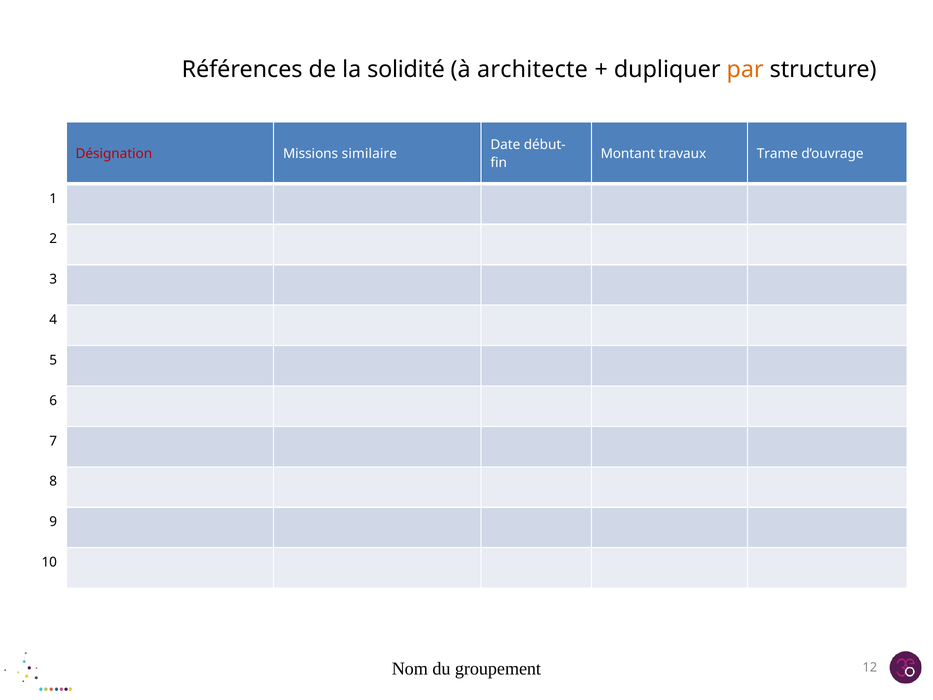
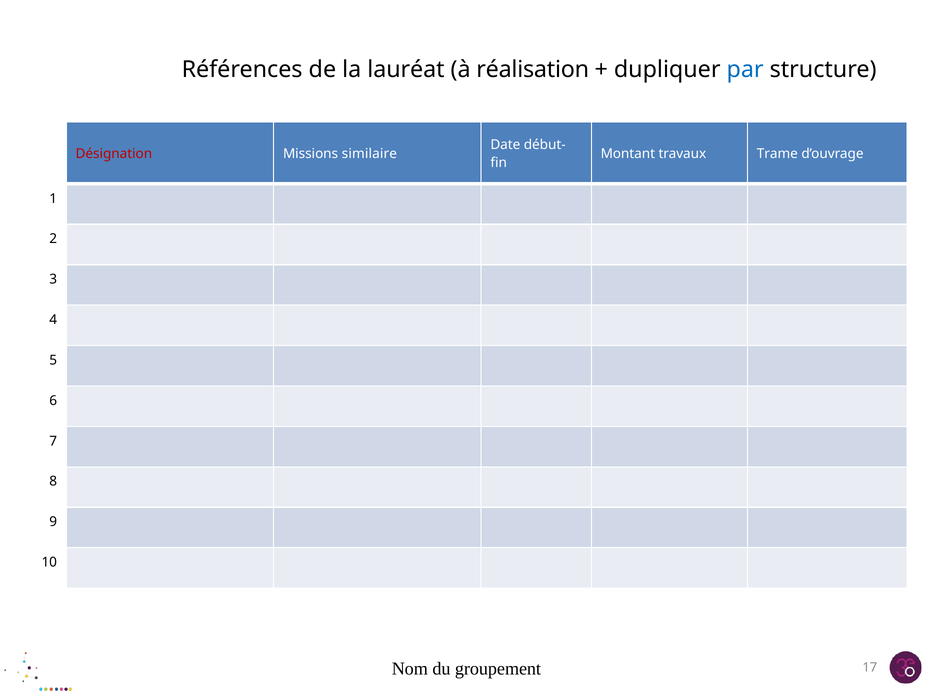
solidité: solidité -> lauréat (406, 69)
architecte: architecte -> réalisation (533, 69)
par colour: orange -> blue (745, 69)
12: 12 -> 17 (870, 667)
